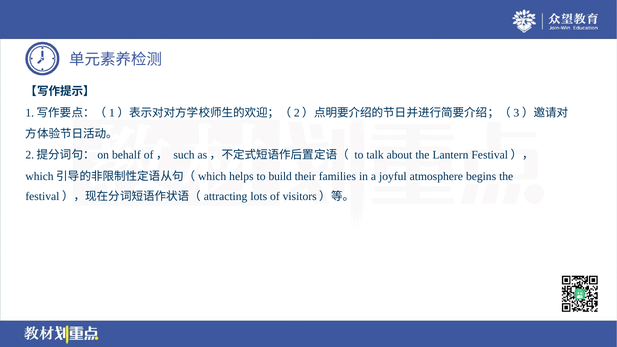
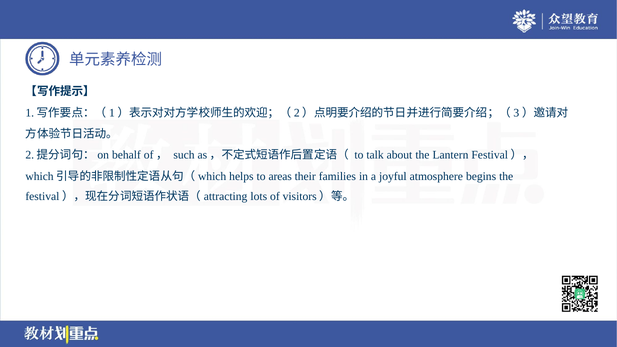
build: build -> areas (280, 176)
